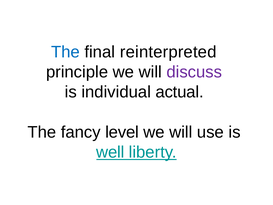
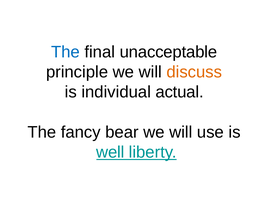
reinterpreted: reinterpreted -> unacceptable (168, 52)
discuss colour: purple -> orange (194, 72)
level: level -> bear (122, 132)
